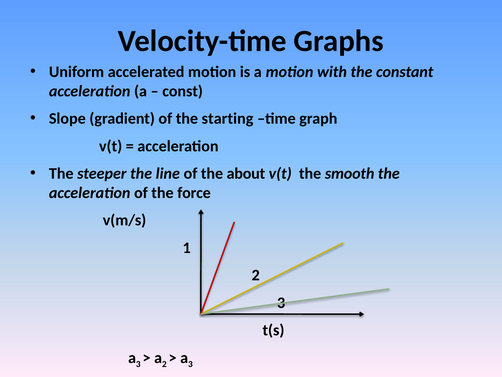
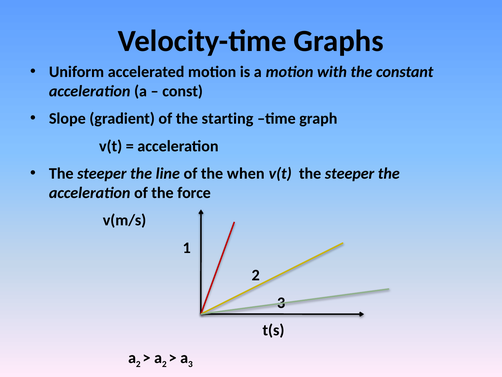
about: about -> when (246, 173)
v(t the smooth: smooth -> steeper (350, 173)
3: 3 -> 2 (138, 364)
